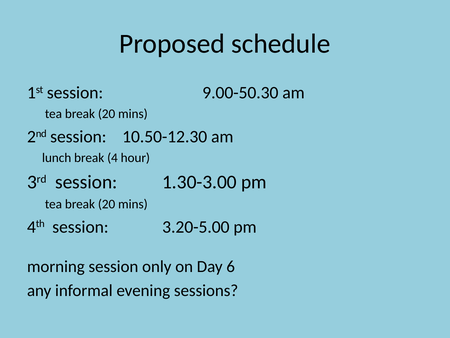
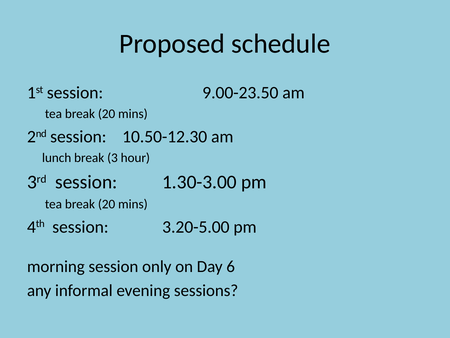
9.00-50.30: 9.00-50.30 -> 9.00-23.50 (240, 93)
4: 4 -> 3 (112, 158)
